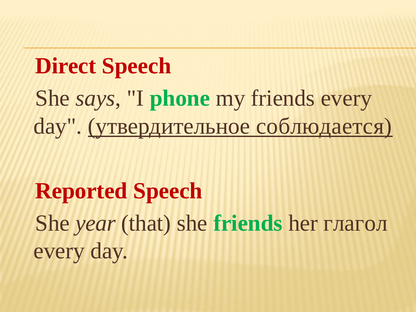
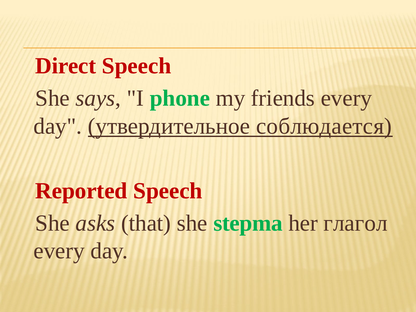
year: year -> asks (95, 223)
she friends: friends -> stepma (248, 223)
